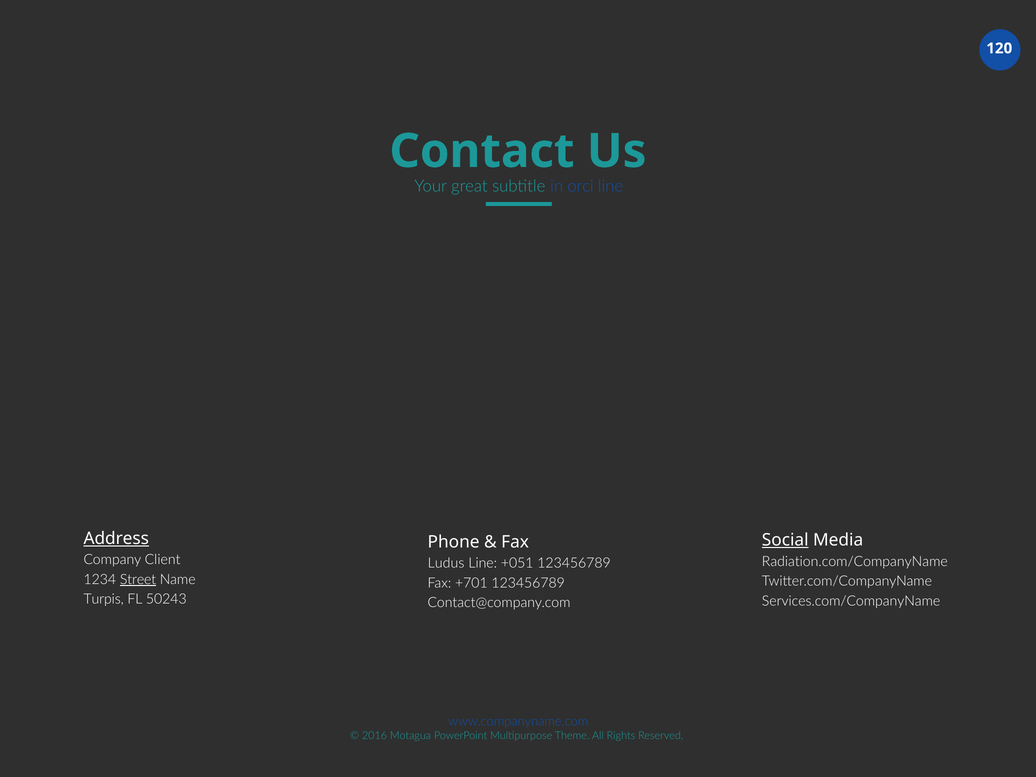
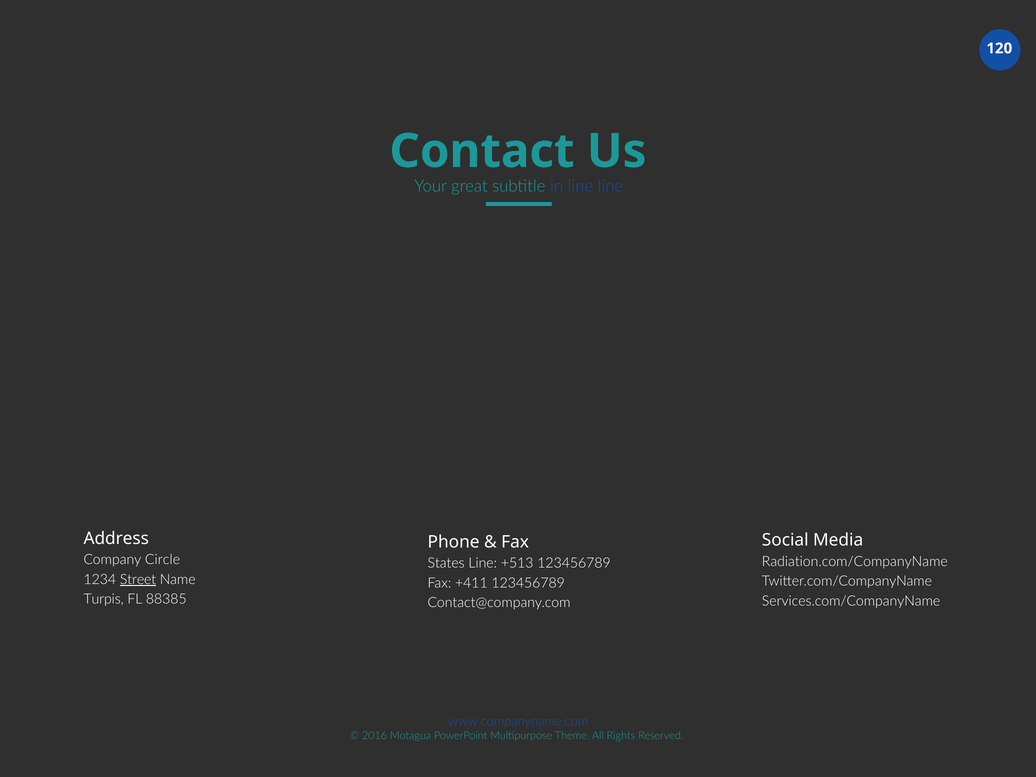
orci: orci -> line (580, 186)
Address underline: present -> none (116, 538)
Social underline: present -> none (785, 540)
Client: Client -> Circle (163, 560)
Ludus: Ludus -> States (446, 563)
+051: +051 -> +513 (517, 563)
+701: +701 -> +411 (471, 583)
50243: 50243 -> 88385 (166, 599)
